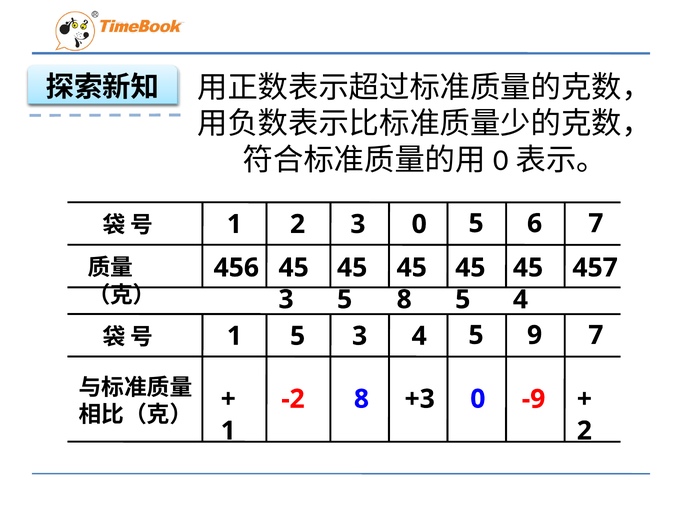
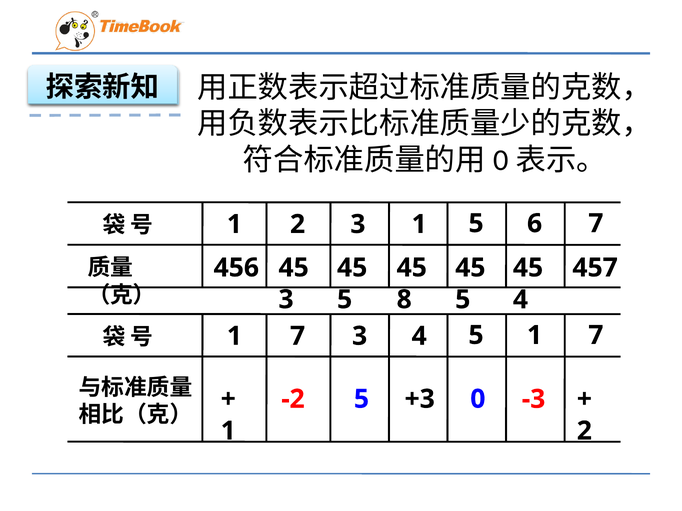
3 0: 0 -> 1 (419, 224)
5: 5 -> 7 (298, 336)
5 9: 9 -> 1 (535, 336)
-2 8: 8 -> 5 (361, 399)
-9: -9 -> -3 (534, 400)
